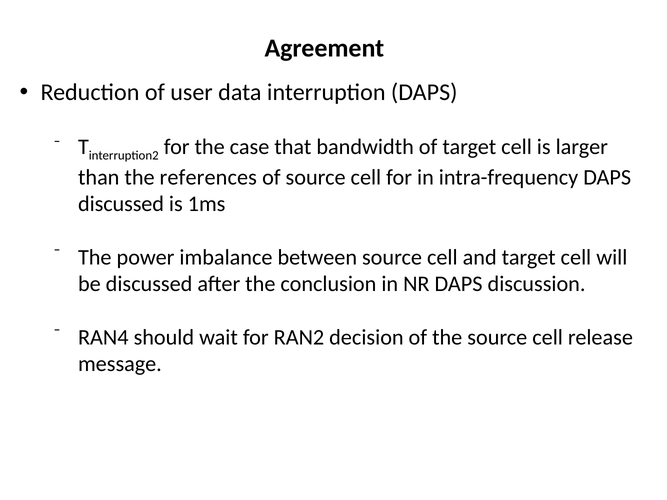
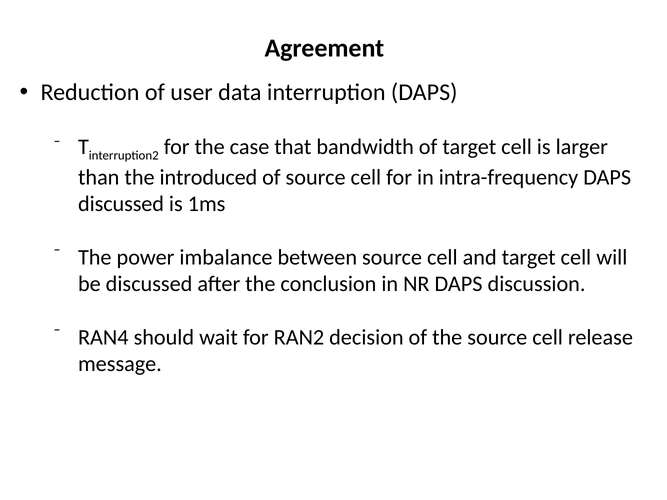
references: references -> introduced (208, 177)
